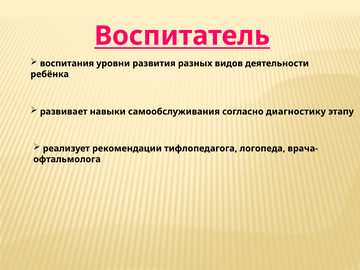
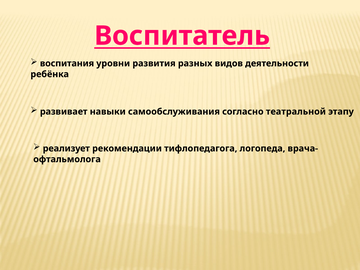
диагностику: диагностику -> театральной (296, 112)
